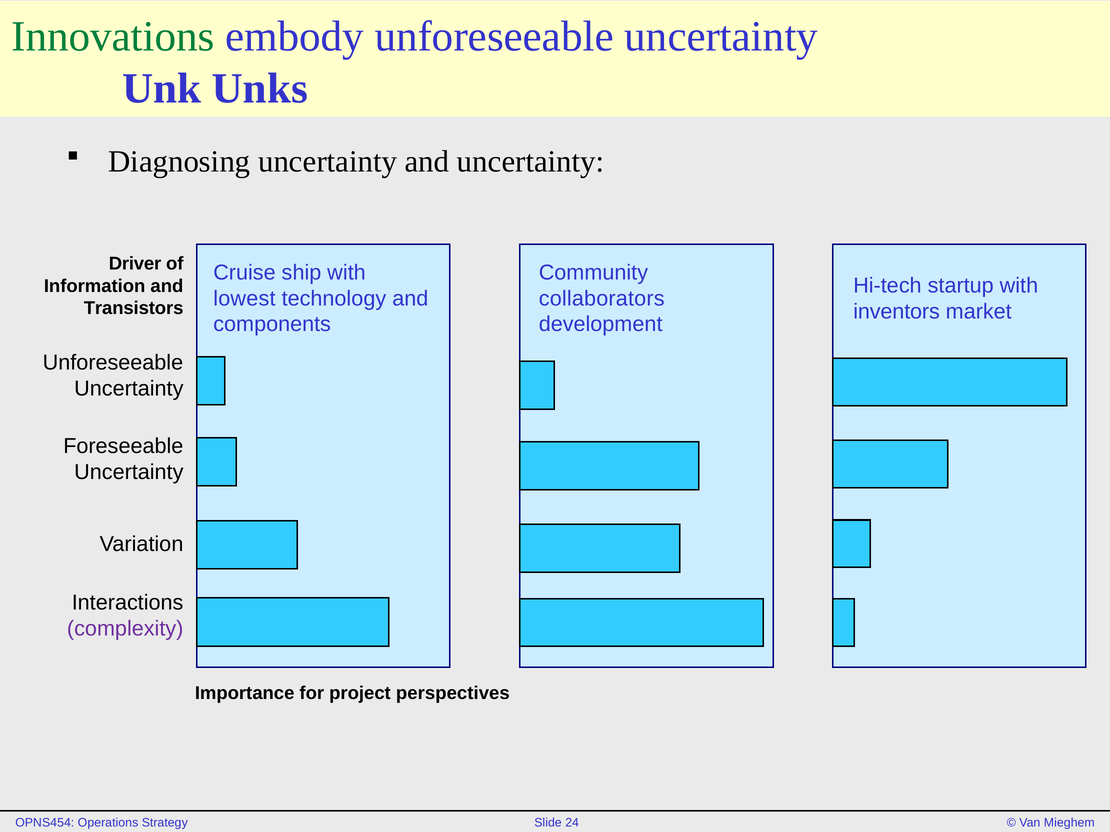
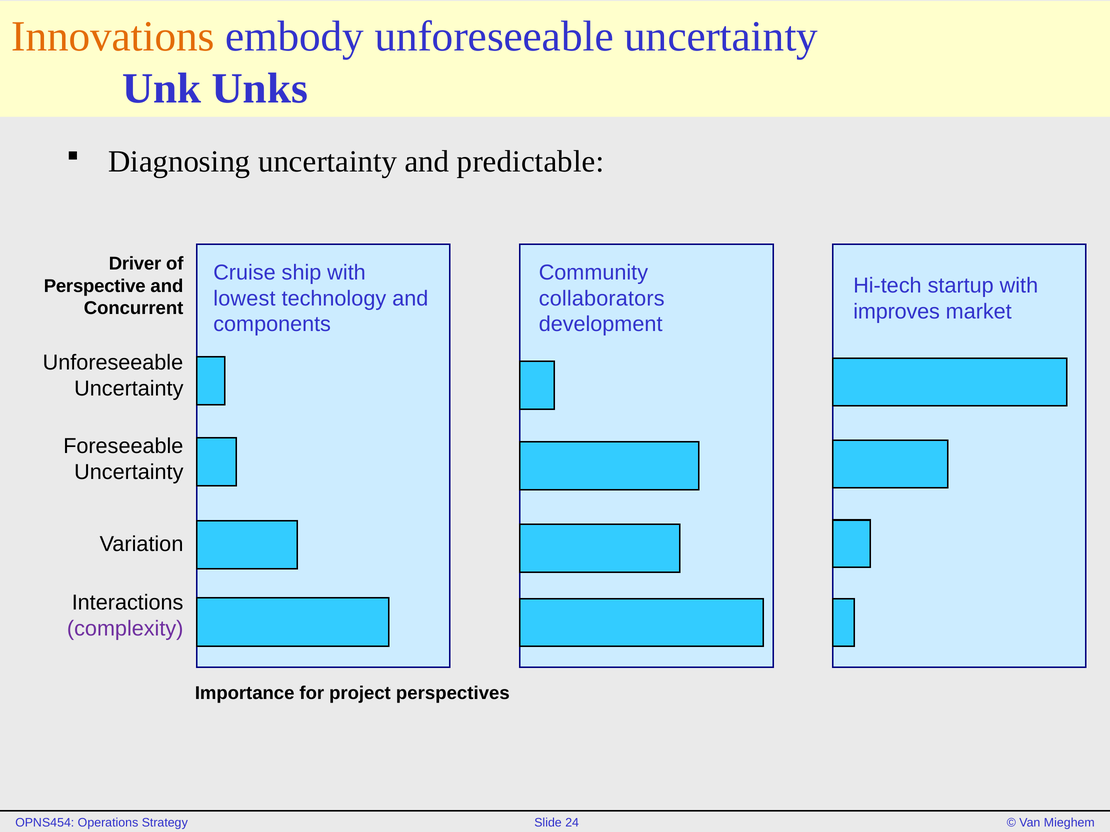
Innovations colour: green -> orange (113, 37)
and uncertainty: uncertainty -> predictable (531, 162)
Information: Information -> Perspective (95, 286)
Transistors: Transistors -> Concurrent (134, 308)
inventors: inventors -> improves (897, 312)
